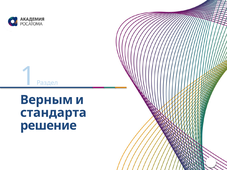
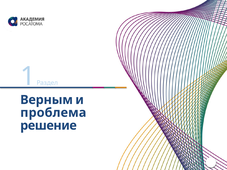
стандарта: стандарта -> проблема (53, 113)
